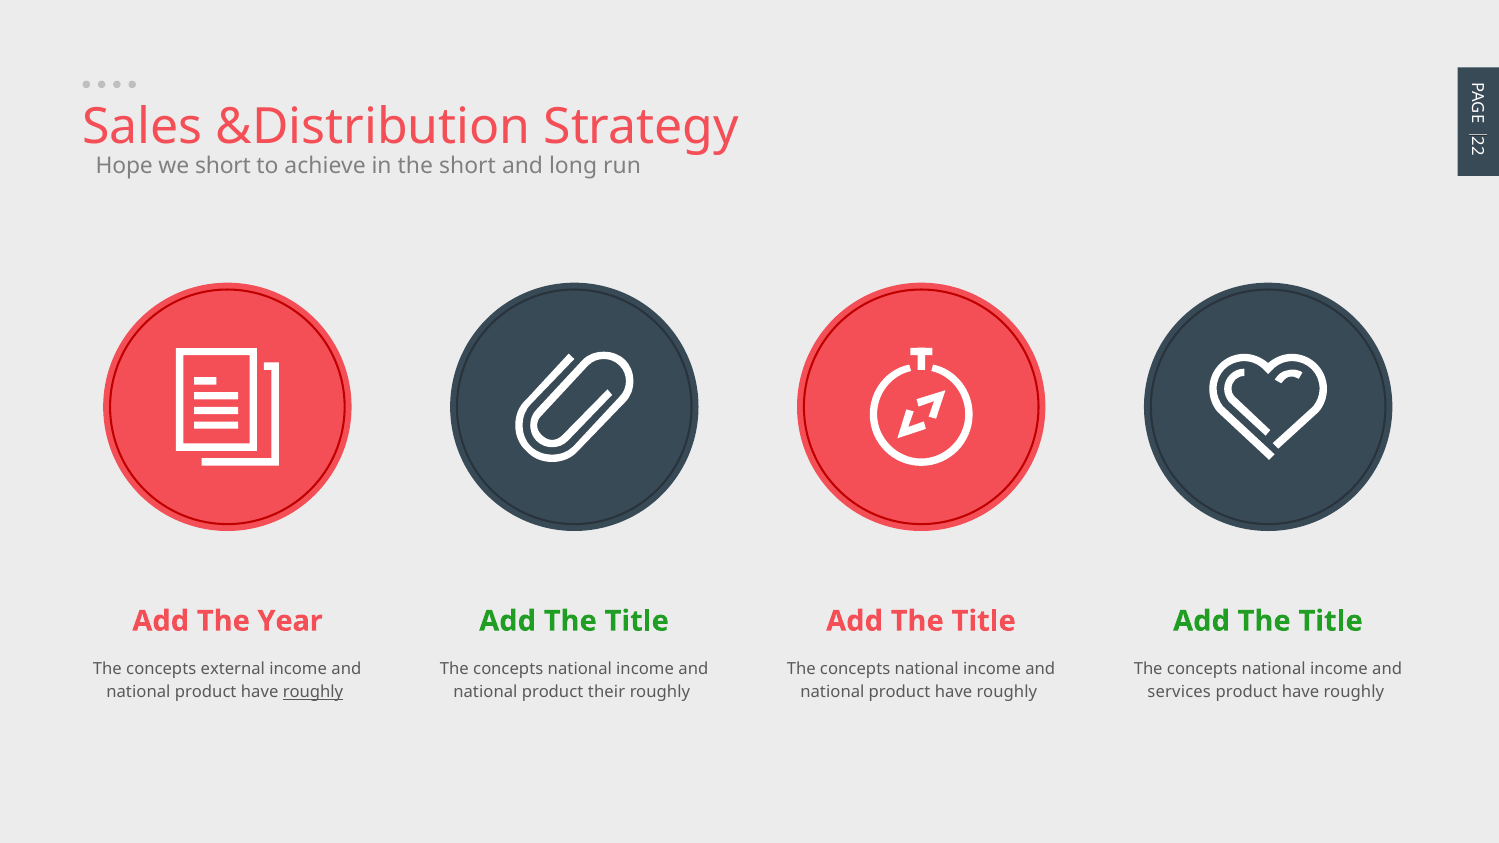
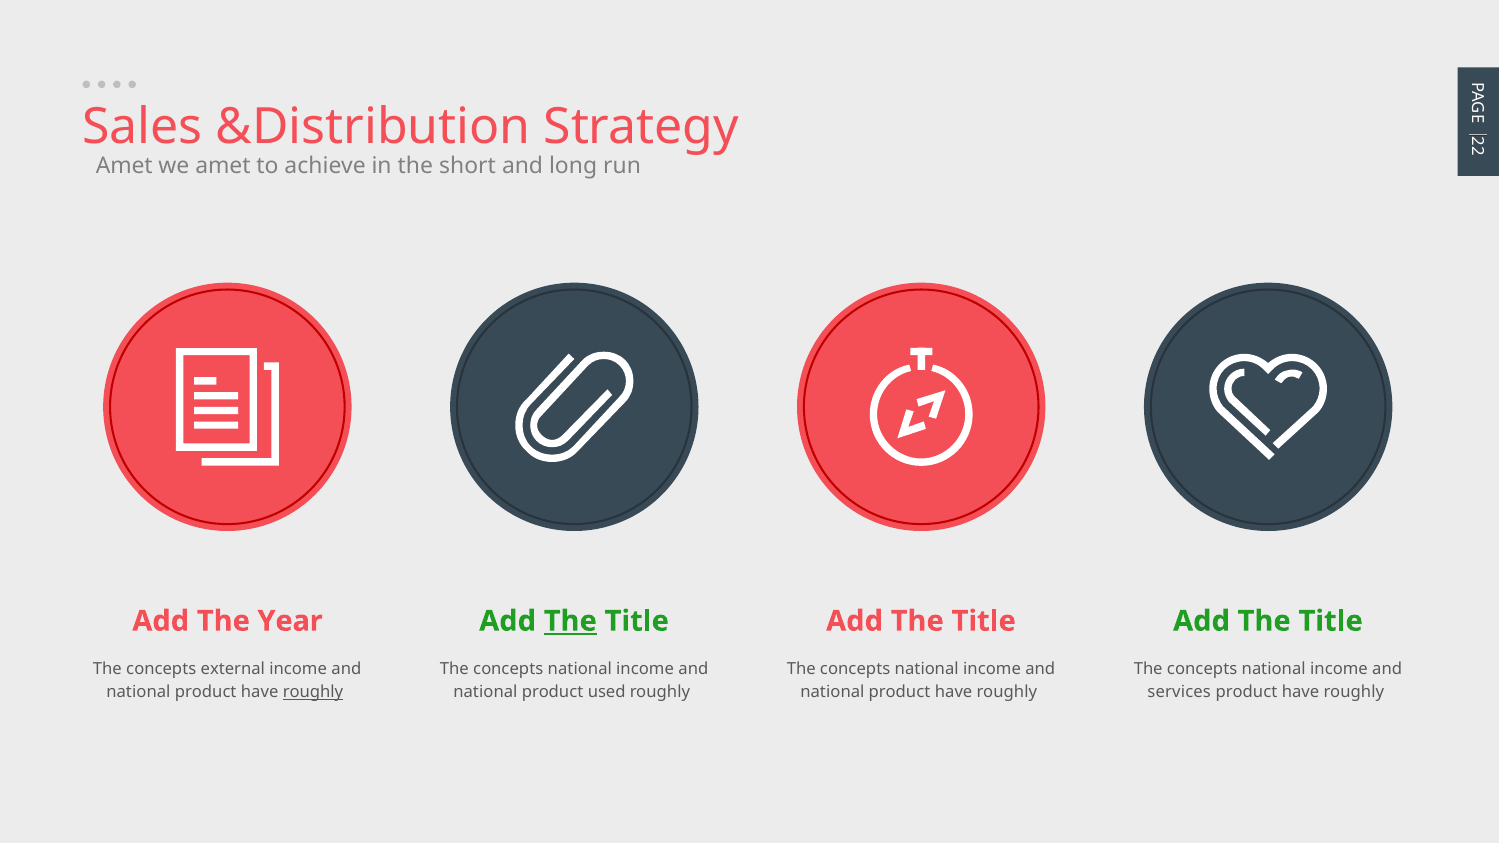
Hope: Hope -> Amet (124, 166)
we short: short -> amet (223, 166)
The underline: none -> present (570, 621)
their: their -> used (607, 692)
